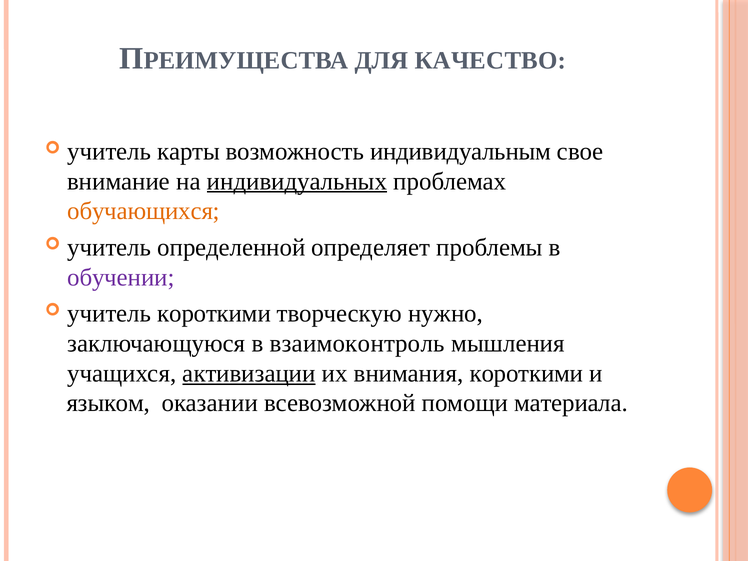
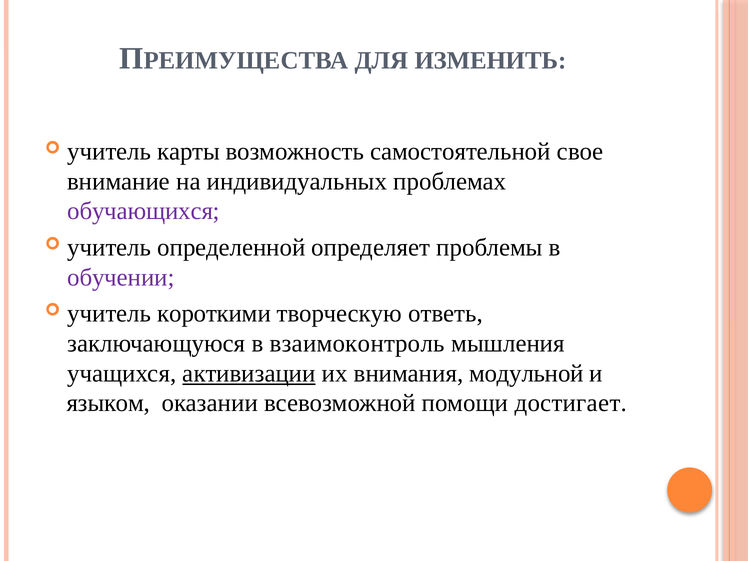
КАЧЕСТВО: КАЧЕСТВО -> ИЗМЕНИТЬ (490, 60)
индивидуальным: индивидуальным -> самостоятельной (460, 151)
индивидуальных underline: present -> none (297, 181)
обучающихся colour: orange -> purple (144, 211)
нужно: нужно -> ответь (446, 313)
внимания короткими: короткими -> модульной (526, 373)
материала: материала -> достигает (571, 403)
